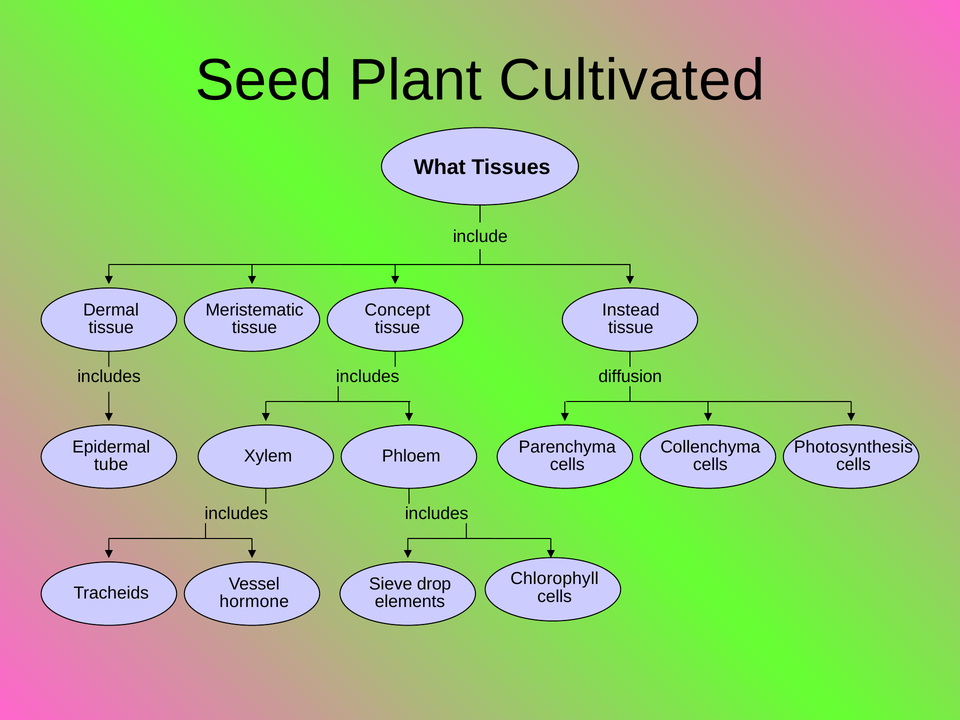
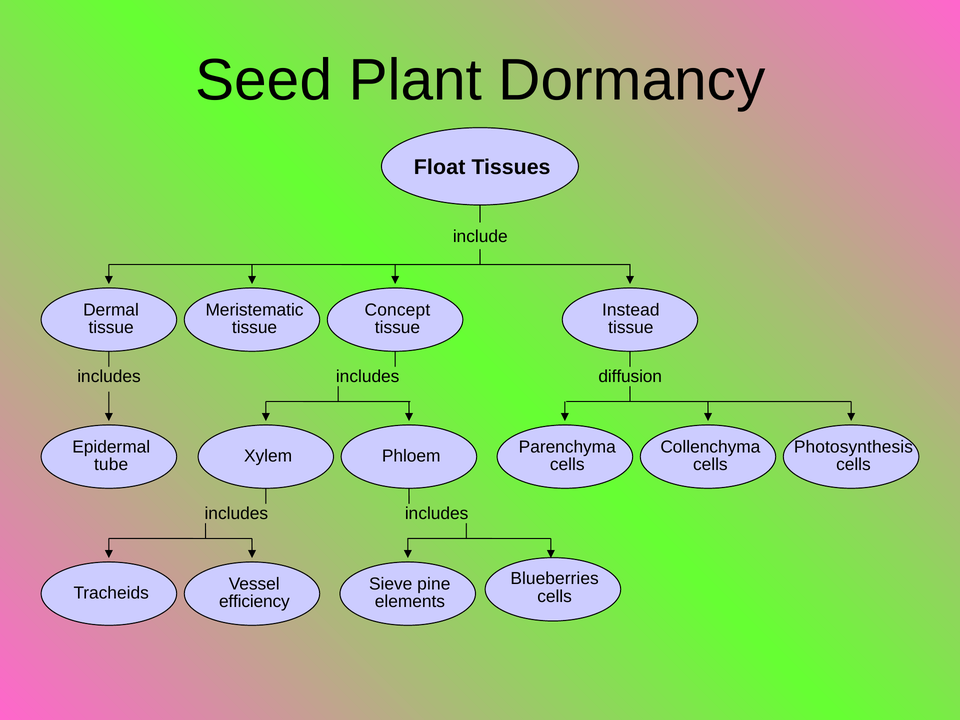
Cultivated: Cultivated -> Dormancy (632, 80)
What: What -> Float (440, 167)
Chlorophyll: Chlorophyll -> Blueberries (555, 579)
drop: drop -> pine (434, 584)
hormone: hormone -> efficiency (254, 602)
